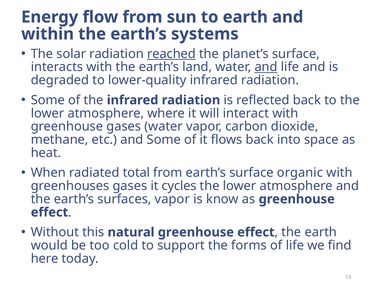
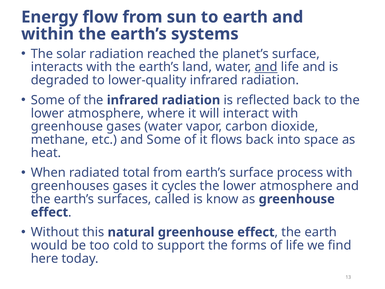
reached underline: present -> none (171, 54)
organic: organic -> process (300, 173)
surfaces vapor: vapor -> called (172, 199)
